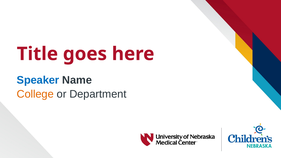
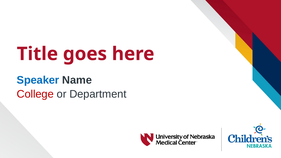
College colour: orange -> red (35, 94)
